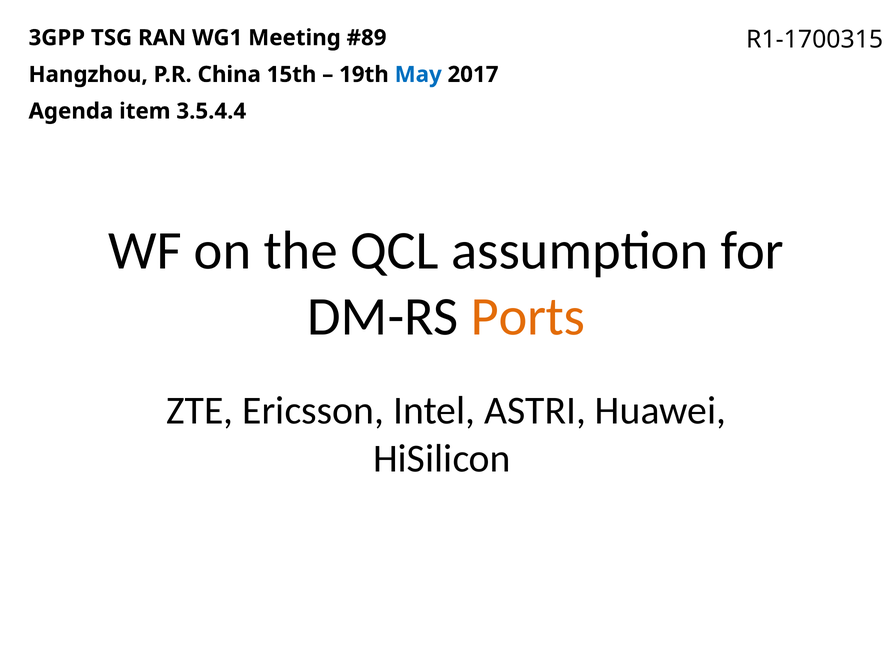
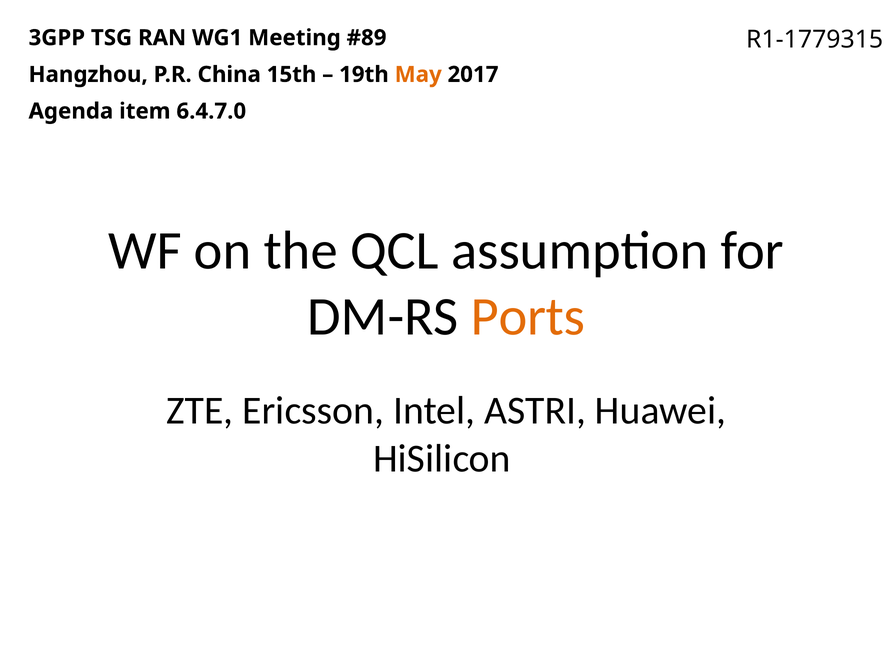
R1-1700315: R1-1700315 -> R1-1779315 (815, 39)
May colour: blue -> orange (418, 74)
3.5.4.4: 3.5.4.4 -> 6.4.7.0 (211, 111)
